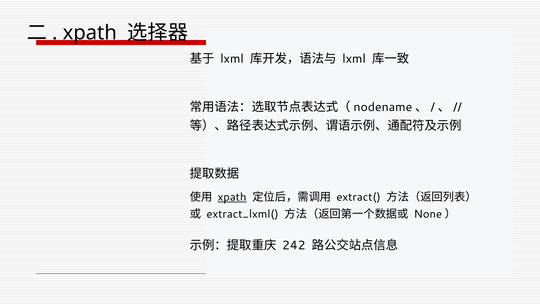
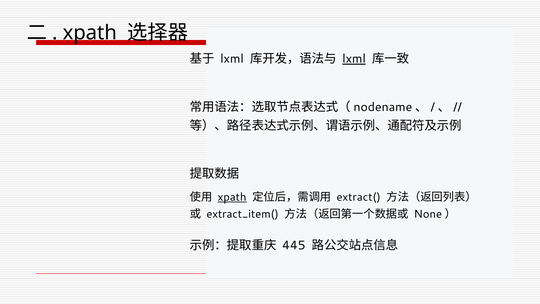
lxml underline: none -> present (354, 59)
extract_lxml(: extract_lxml( -> extract_item( (243, 214)
242: 242 -> 445 (294, 245)
